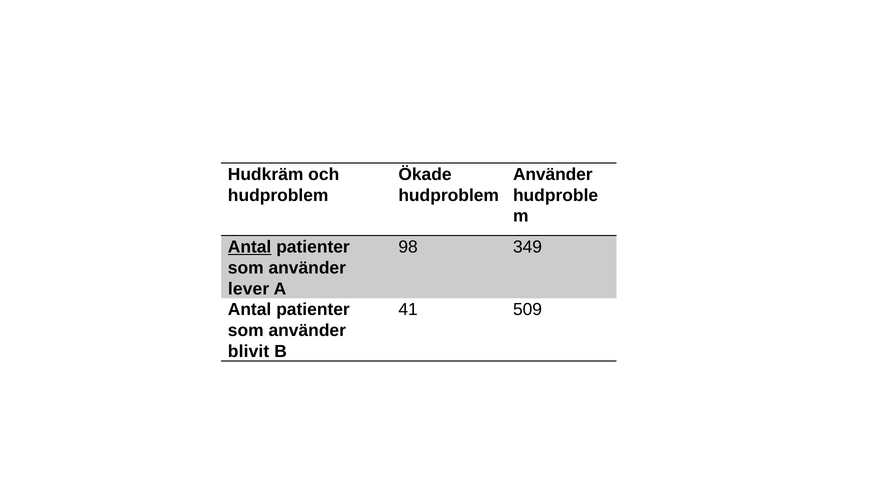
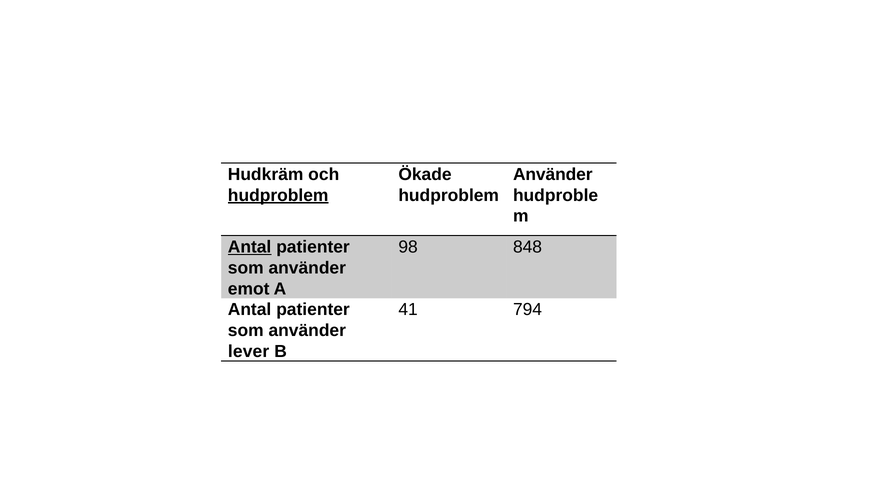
hudproblem underline: none -> present (278, 195)
349: 349 -> 848 (528, 247)
lever: lever -> emot (249, 288)
509: 509 -> 794 (528, 309)
blivit: blivit -> lever (249, 351)
